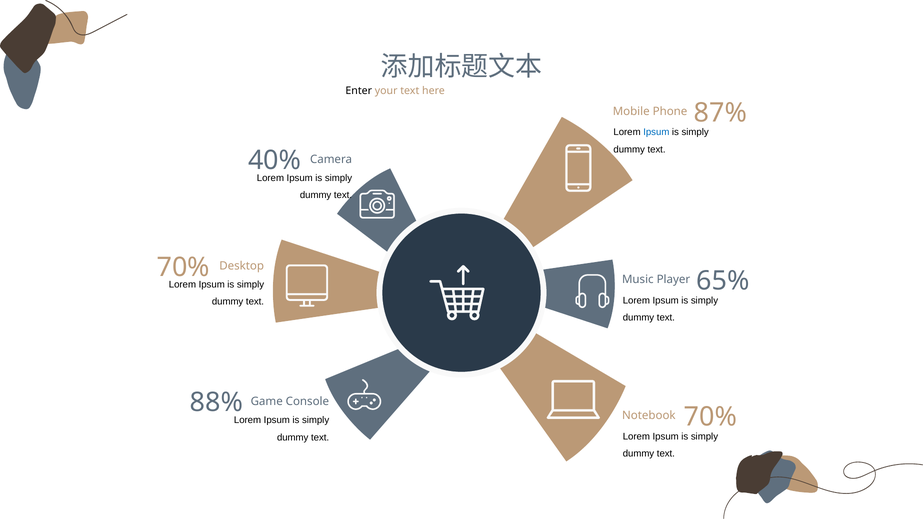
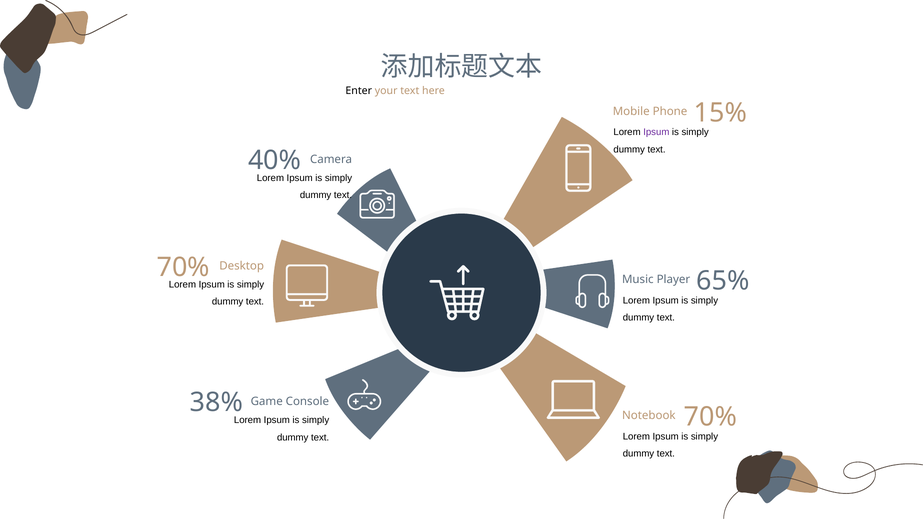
87%: 87% -> 15% (720, 113)
Ipsum colour: blue -> purple (656, 132)
88%: 88% -> 38% (217, 402)
